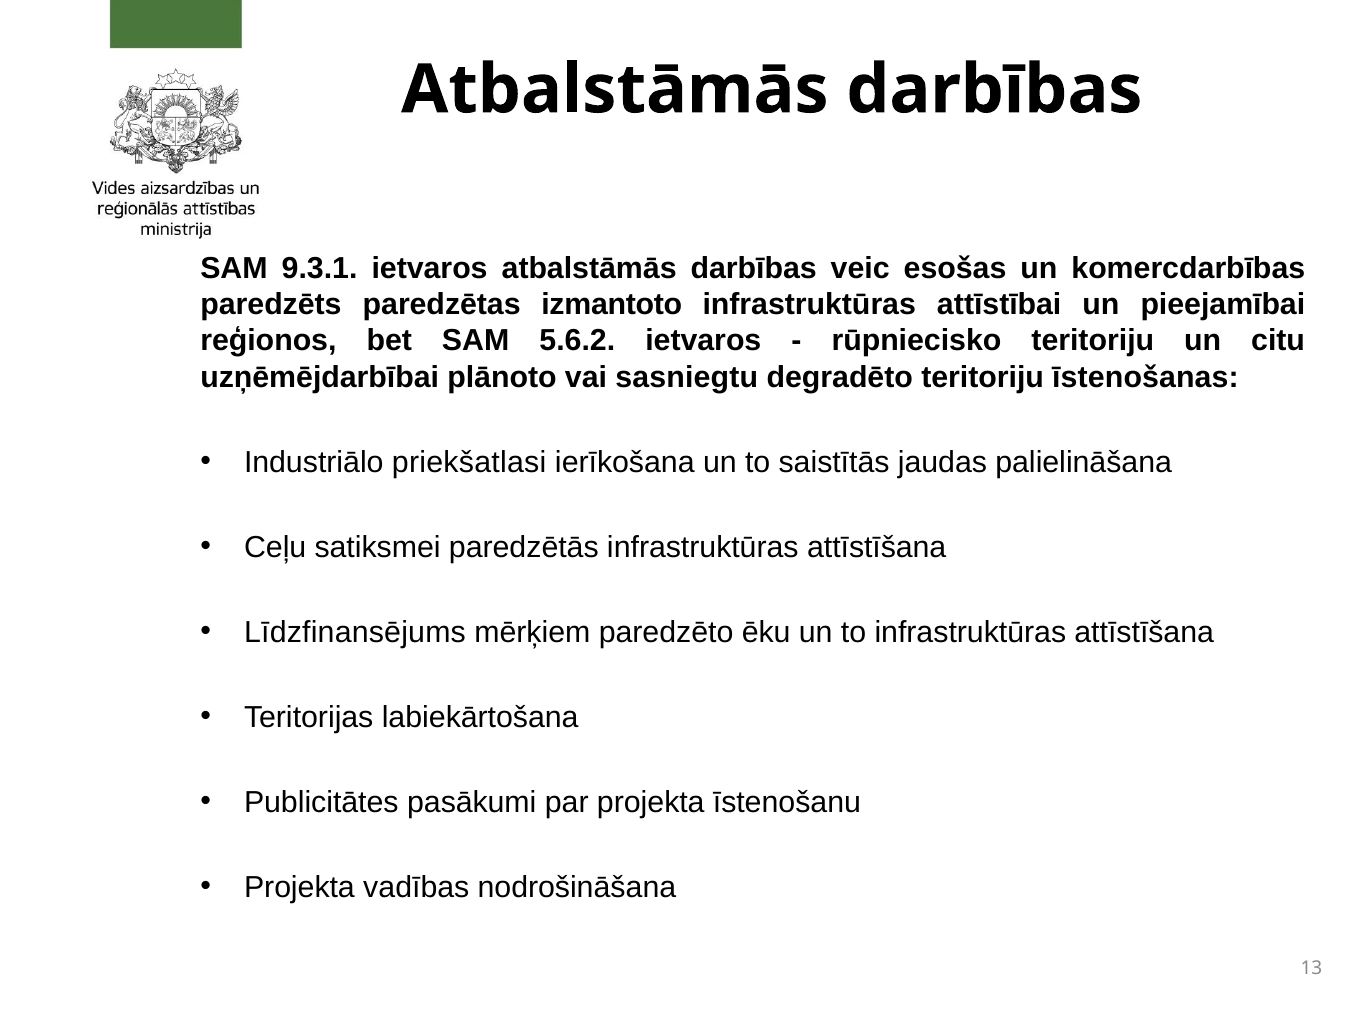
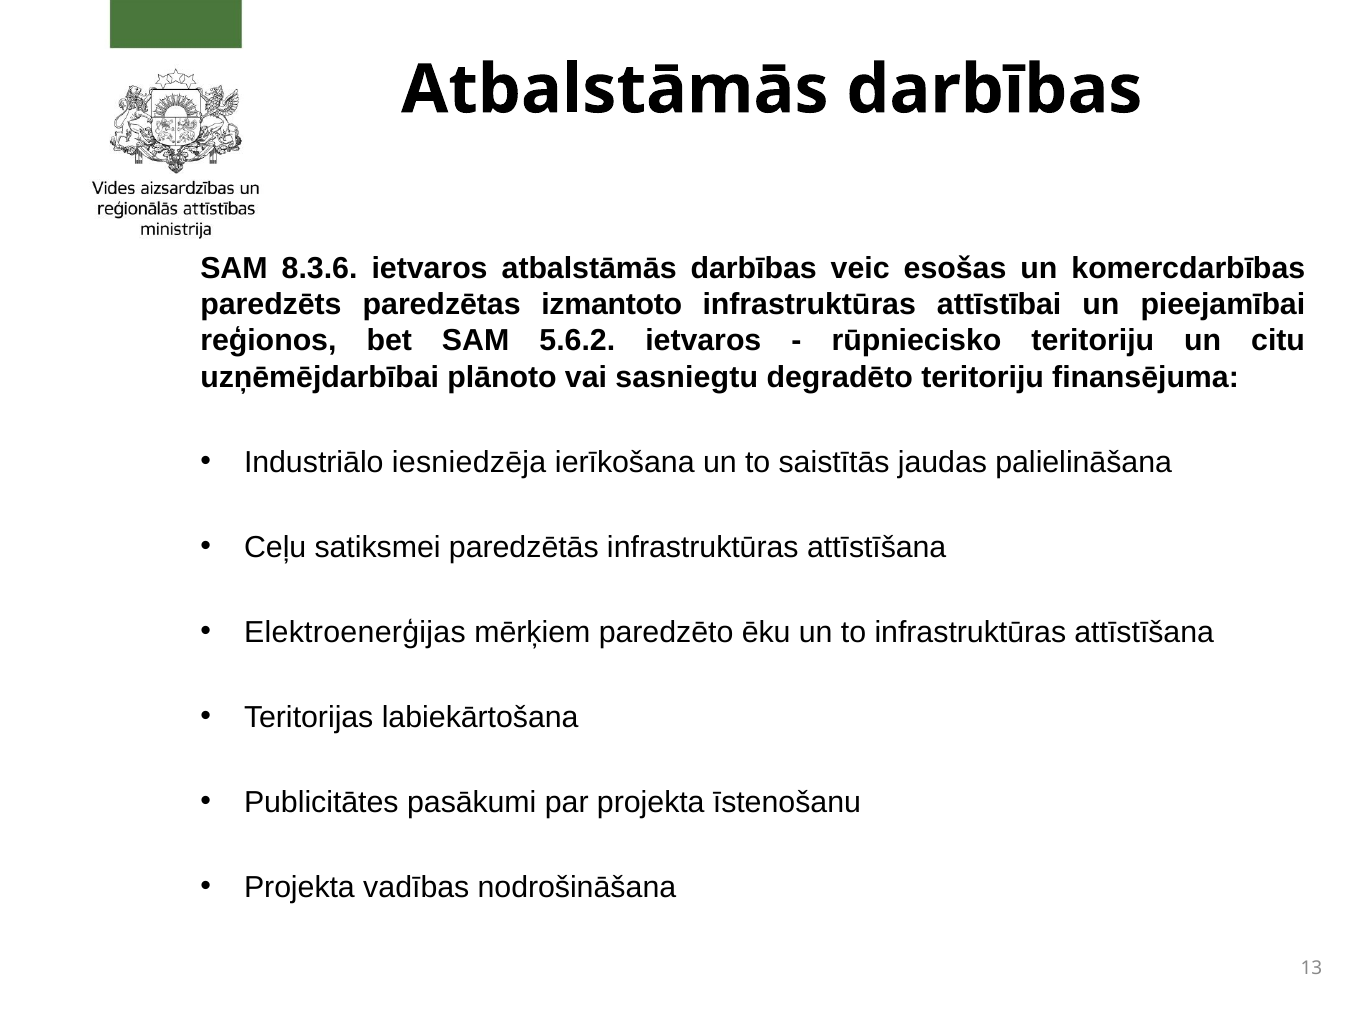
9.3.1: 9.3.1 -> 8.3.6 (320, 268)
īstenošanas: īstenošanas -> finansējuma (1146, 377)
priekšatlasi: priekšatlasi -> iesniedzēja (469, 462)
Līdzfinansējums: Līdzfinansējums -> Elektroenerģijas (355, 632)
